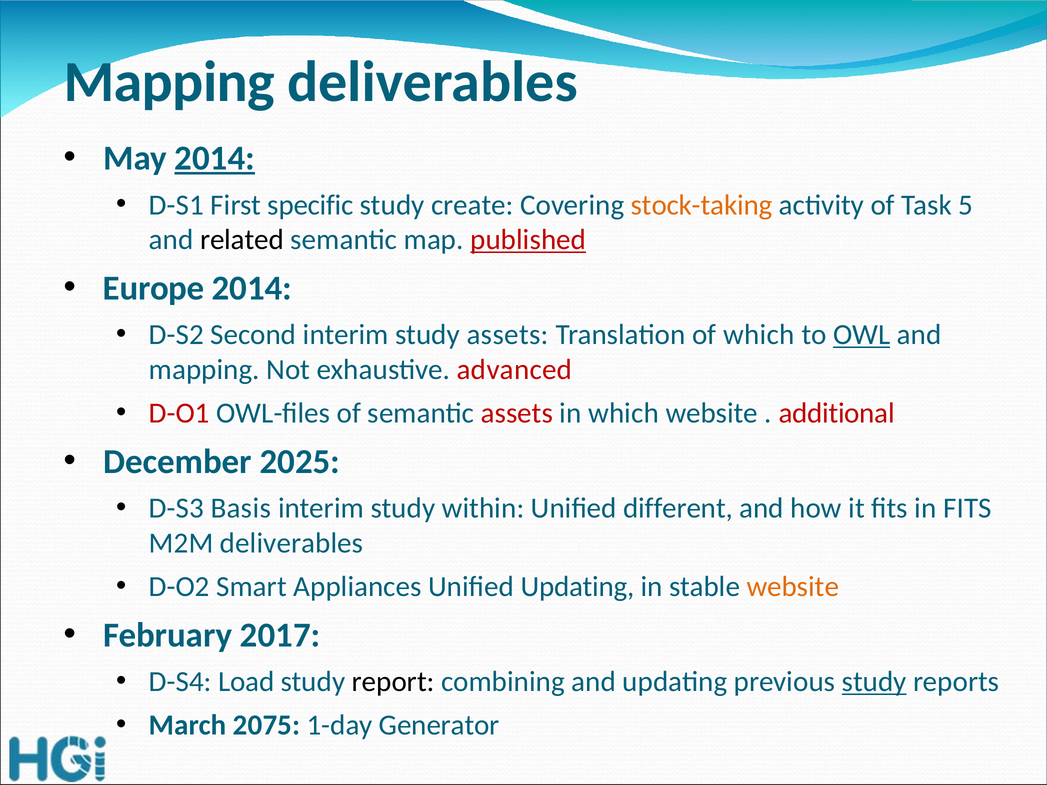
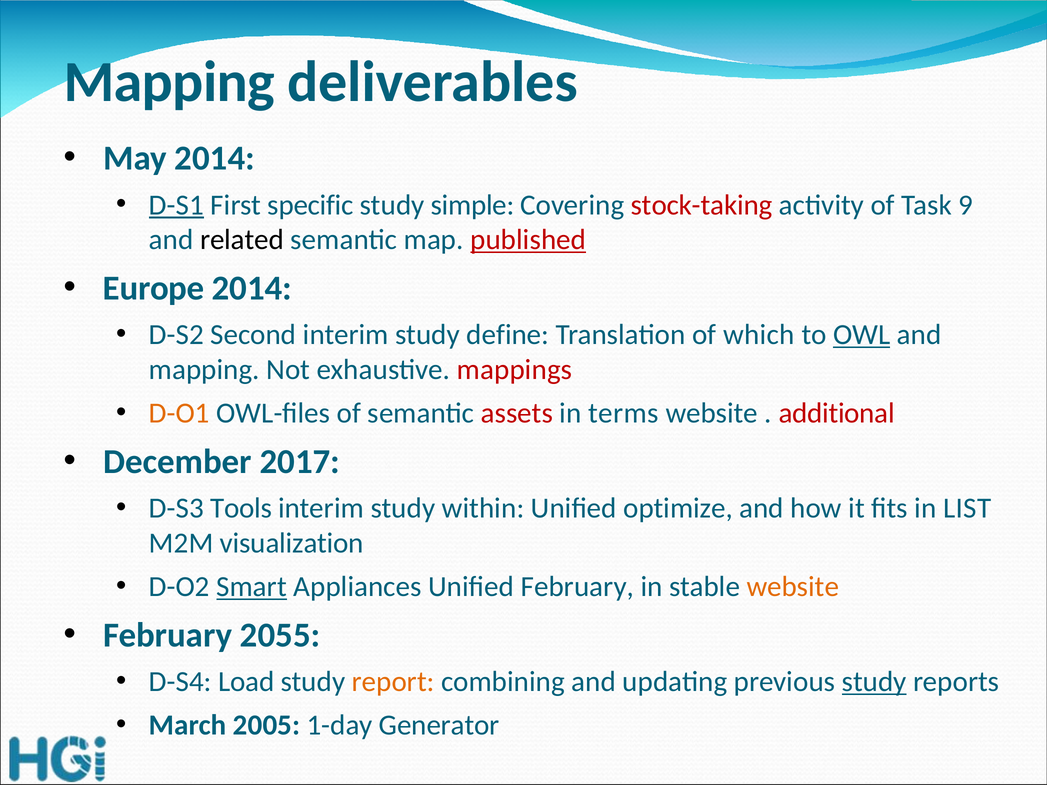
2014 underline: present -> none (215, 158)
D-S1 underline: none -> present (176, 205)
create: create -> simple (472, 205)
stock-taking colour: orange -> red (702, 205)
5: 5 -> 9 (966, 205)
study assets: assets -> define (508, 335)
advanced: advanced -> mappings (515, 370)
D-O1 colour: red -> orange (179, 413)
in which: which -> terms (623, 413)
2025: 2025 -> 2017 (300, 462)
Basis: Basis -> Tools (241, 508)
different: different -> optimize (678, 508)
in FITS: FITS -> LIST (967, 508)
M2M deliverables: deliverables -> visualization (292, 543)
Smart underline: none -> present (252, 587)
Unified Updating: Updating -> February (577, 587)
2017: 2017 -> 2055 (280, 635)
report colour: black -> orange (393, 682)
2075: 2075 -> 2005 (267, 726)
